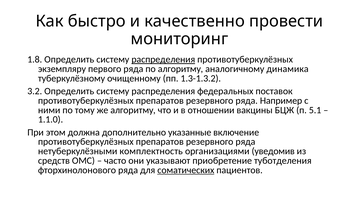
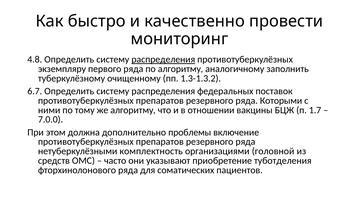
1.8: 1.8 -> 4.8 (35, 59)
динамика: динамика -> заполнить (288, 69)
3.2: 3.2 -> 6.7 (35, 91)
Например: Например -> Которыми (281, 101)
5.1: 5.1 -> 1.7 (315, 110)
1.1.0: 1.1.0 -> 7.0.0 (51, 119)
указанные: указанные -> проблемы (190, 132)
уведомив: уведомив -> головной (273, 151)
соматических underline: present -> none (186, 170)
